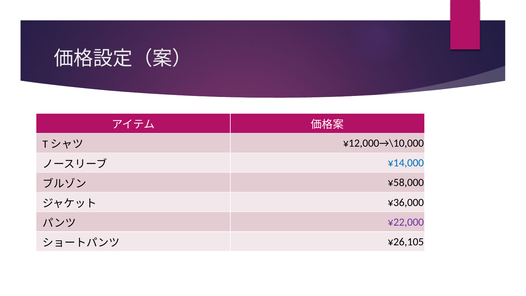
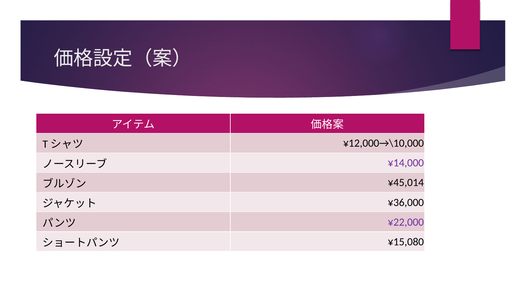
¥14,000 colour: blue -> purple (406, 163)
¥58,000: ¥58,000 -> ¥45,014 (406, 183)
¥26,105: ¥26,105 -> ¥15,080 (406, 242)
